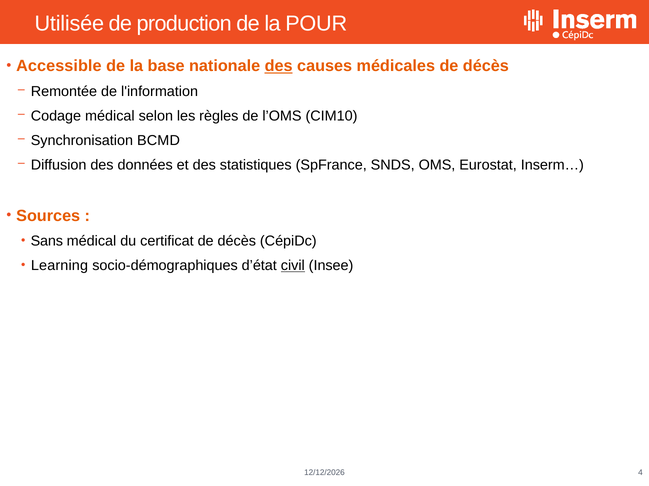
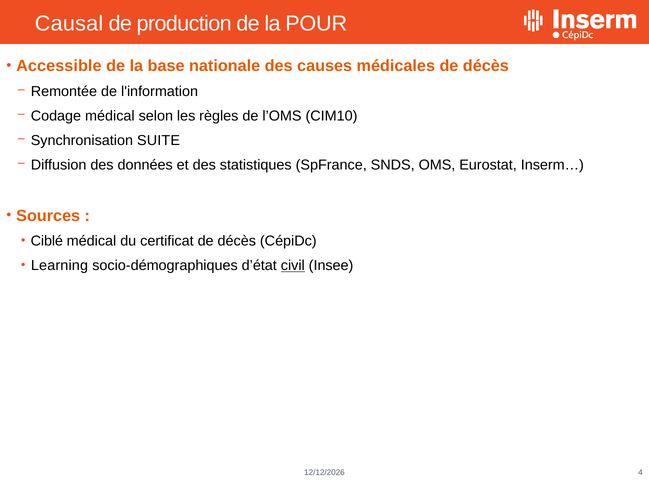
Utilisée: Utilisée -> Causal (69, 24)
des underline: present -> none (279, 66)
BCMD: BCMD -> SUITE (159, 141)
Sans: Sans -> Ciblé (47, 242)
